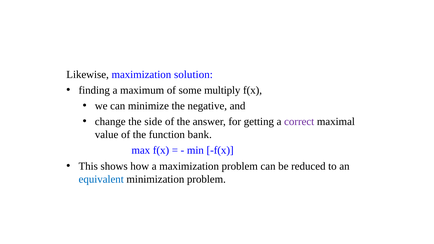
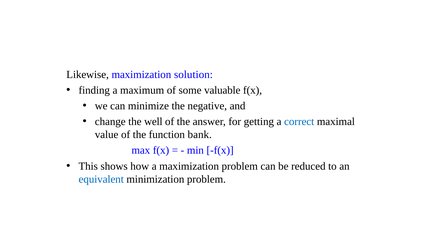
multiply: multiply -> valuable (222, 90)
side: side -> well (153, 122)
correct colour: purple -> blue (299, 122)
